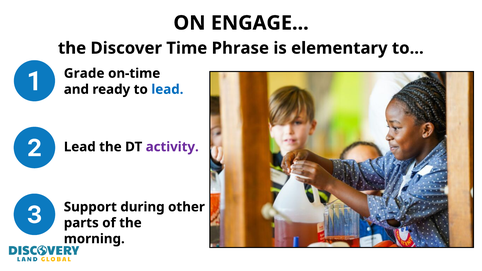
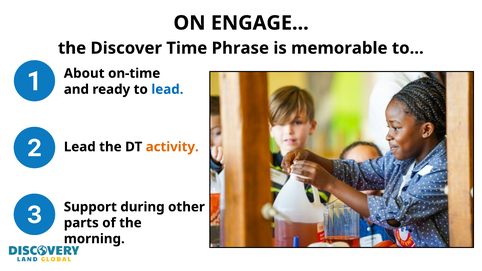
elementary: elementary -> memorable (339, 48)
Grade: Grade -> About (84, 73)
activity colour: purple -> orange (172, 147)
